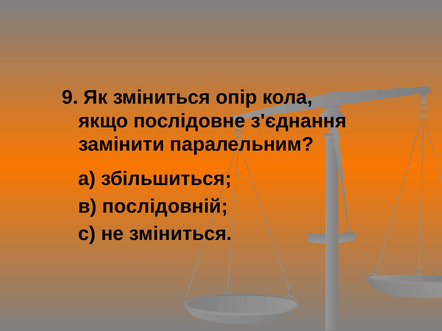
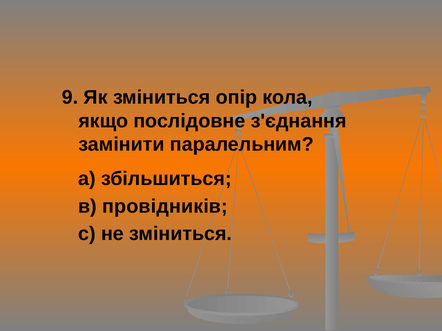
послідовній: послідовній -> провідників (165, 207)
